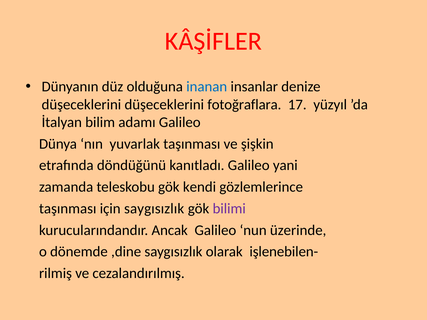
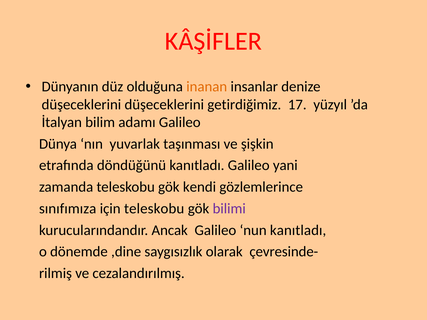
inanan colour: blue -> orange (207, 87)
fotoğraflara: fotoğraflara -> getirdiğimiz (244, 105)
taşınması: taşınması -> sınıfımıza (68, 209)
için saygısızlık: saygısızlık -> teleskobu (154, 209)
nun üzerinde: üzerinde -> kanıtladı (298, 230)
işlenebilen-: işlenebilen- -> çevresinde- (284, 252)
